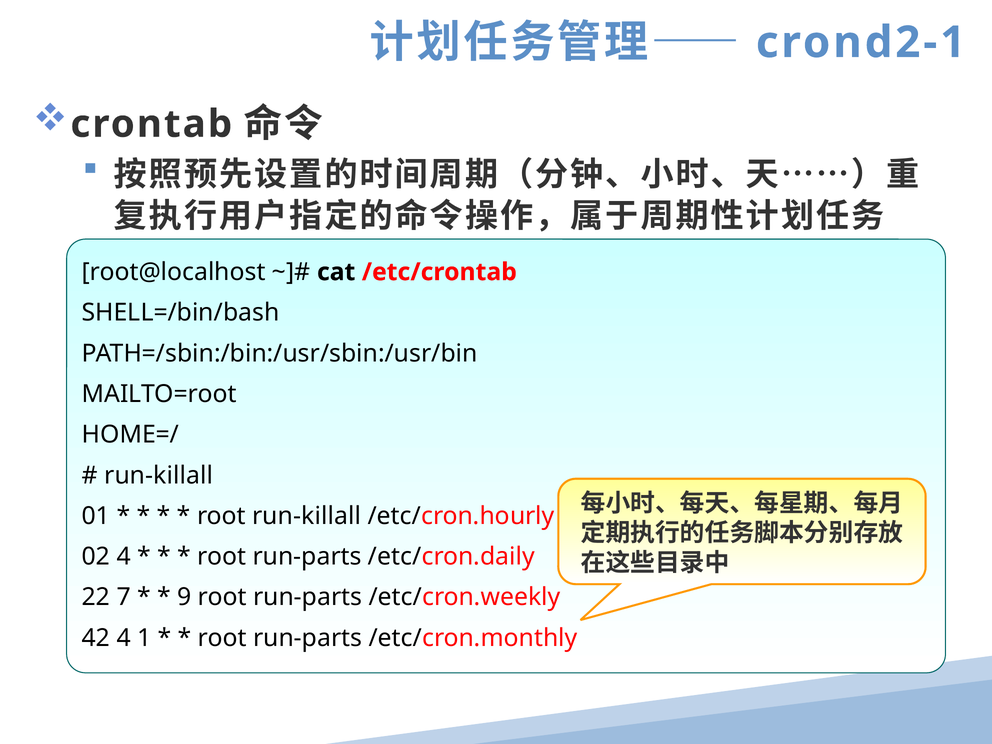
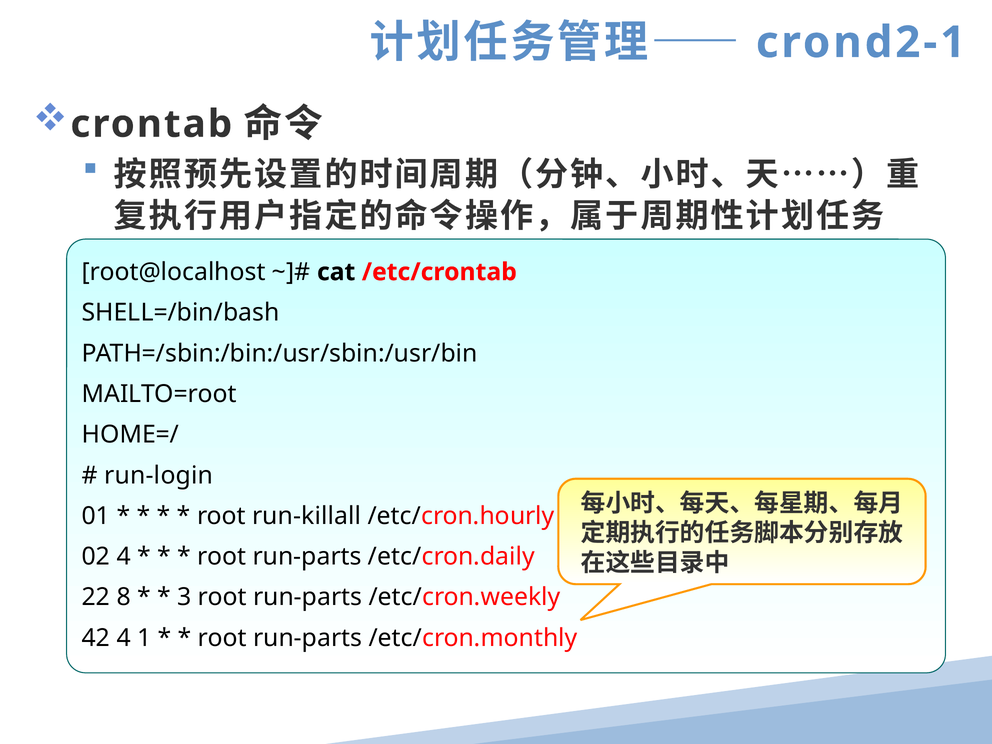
run-killall: run-killall -> run-login (159, 475)
7: 7 -> 8 (124, 597)
9: 9 -> 3 (184, 597)
